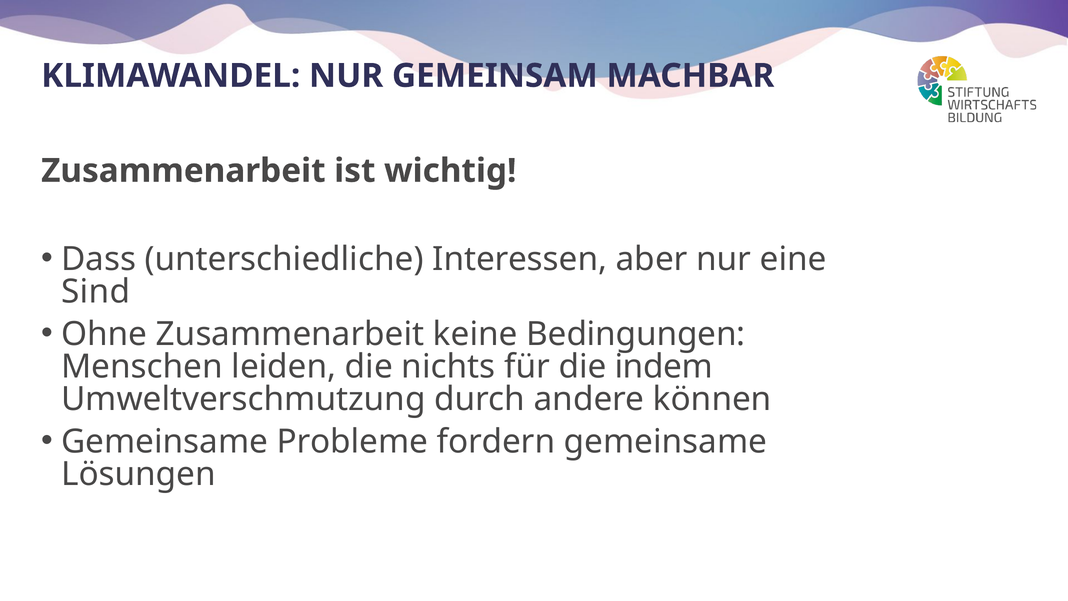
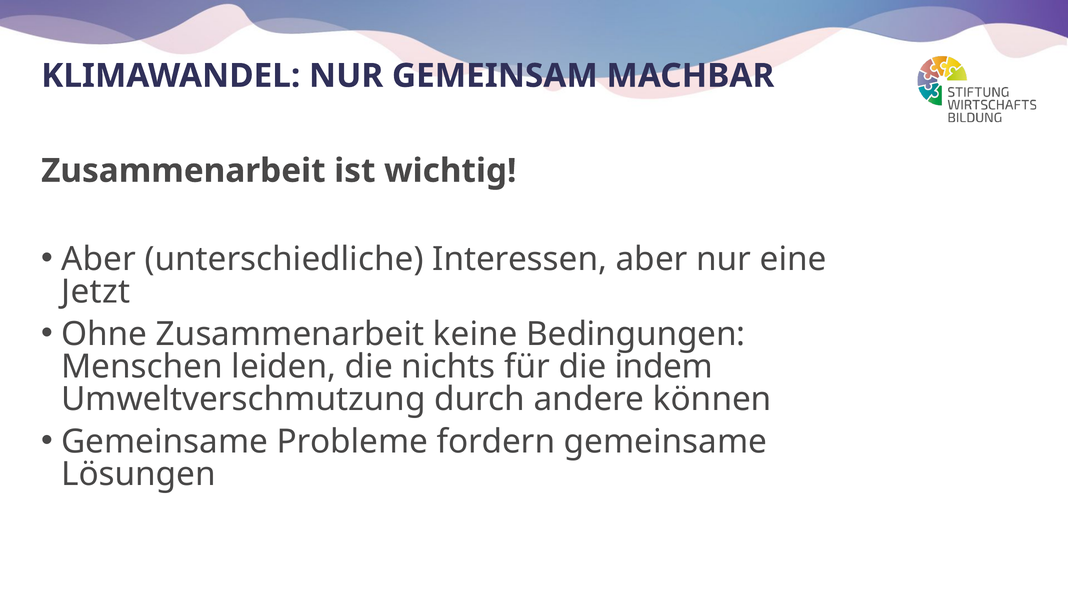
Dass: Dass -> Aber (99, 259)
Sind: Sind -> Jetzt (96, 292)
